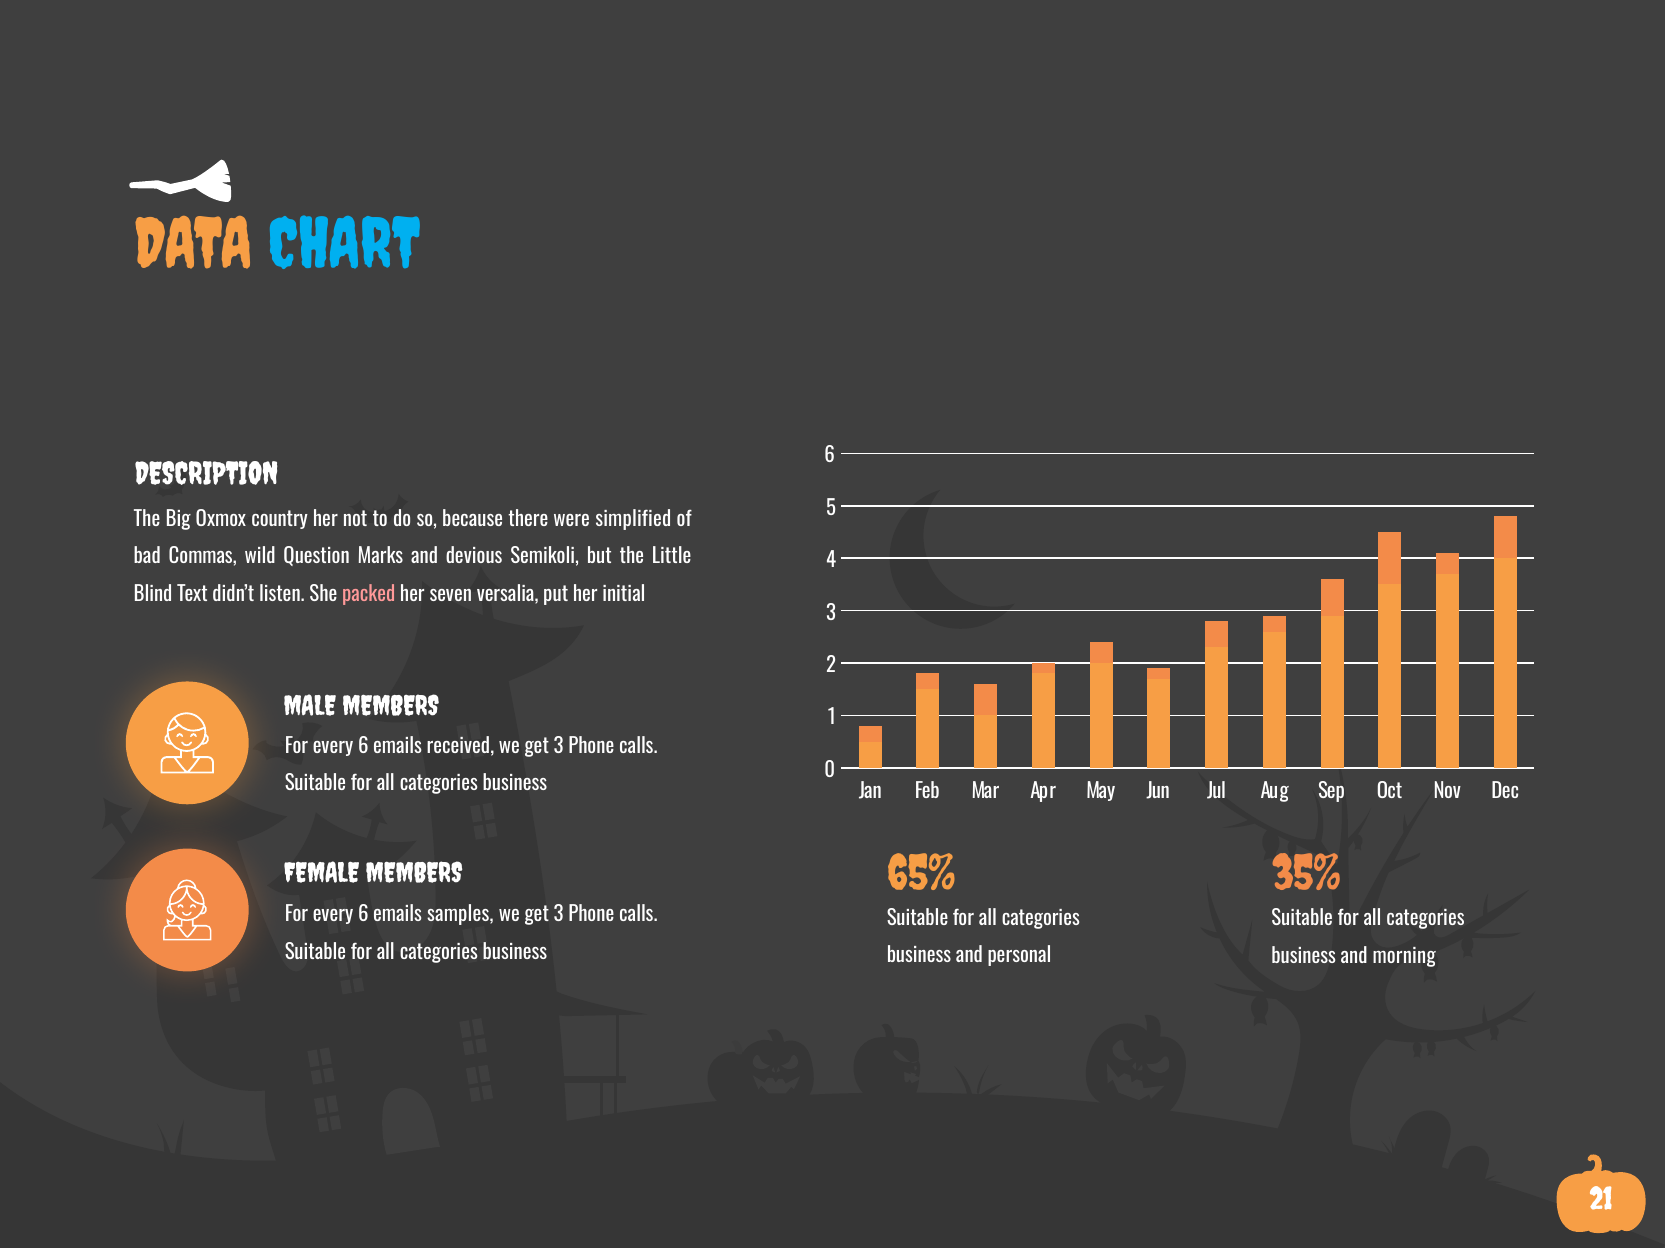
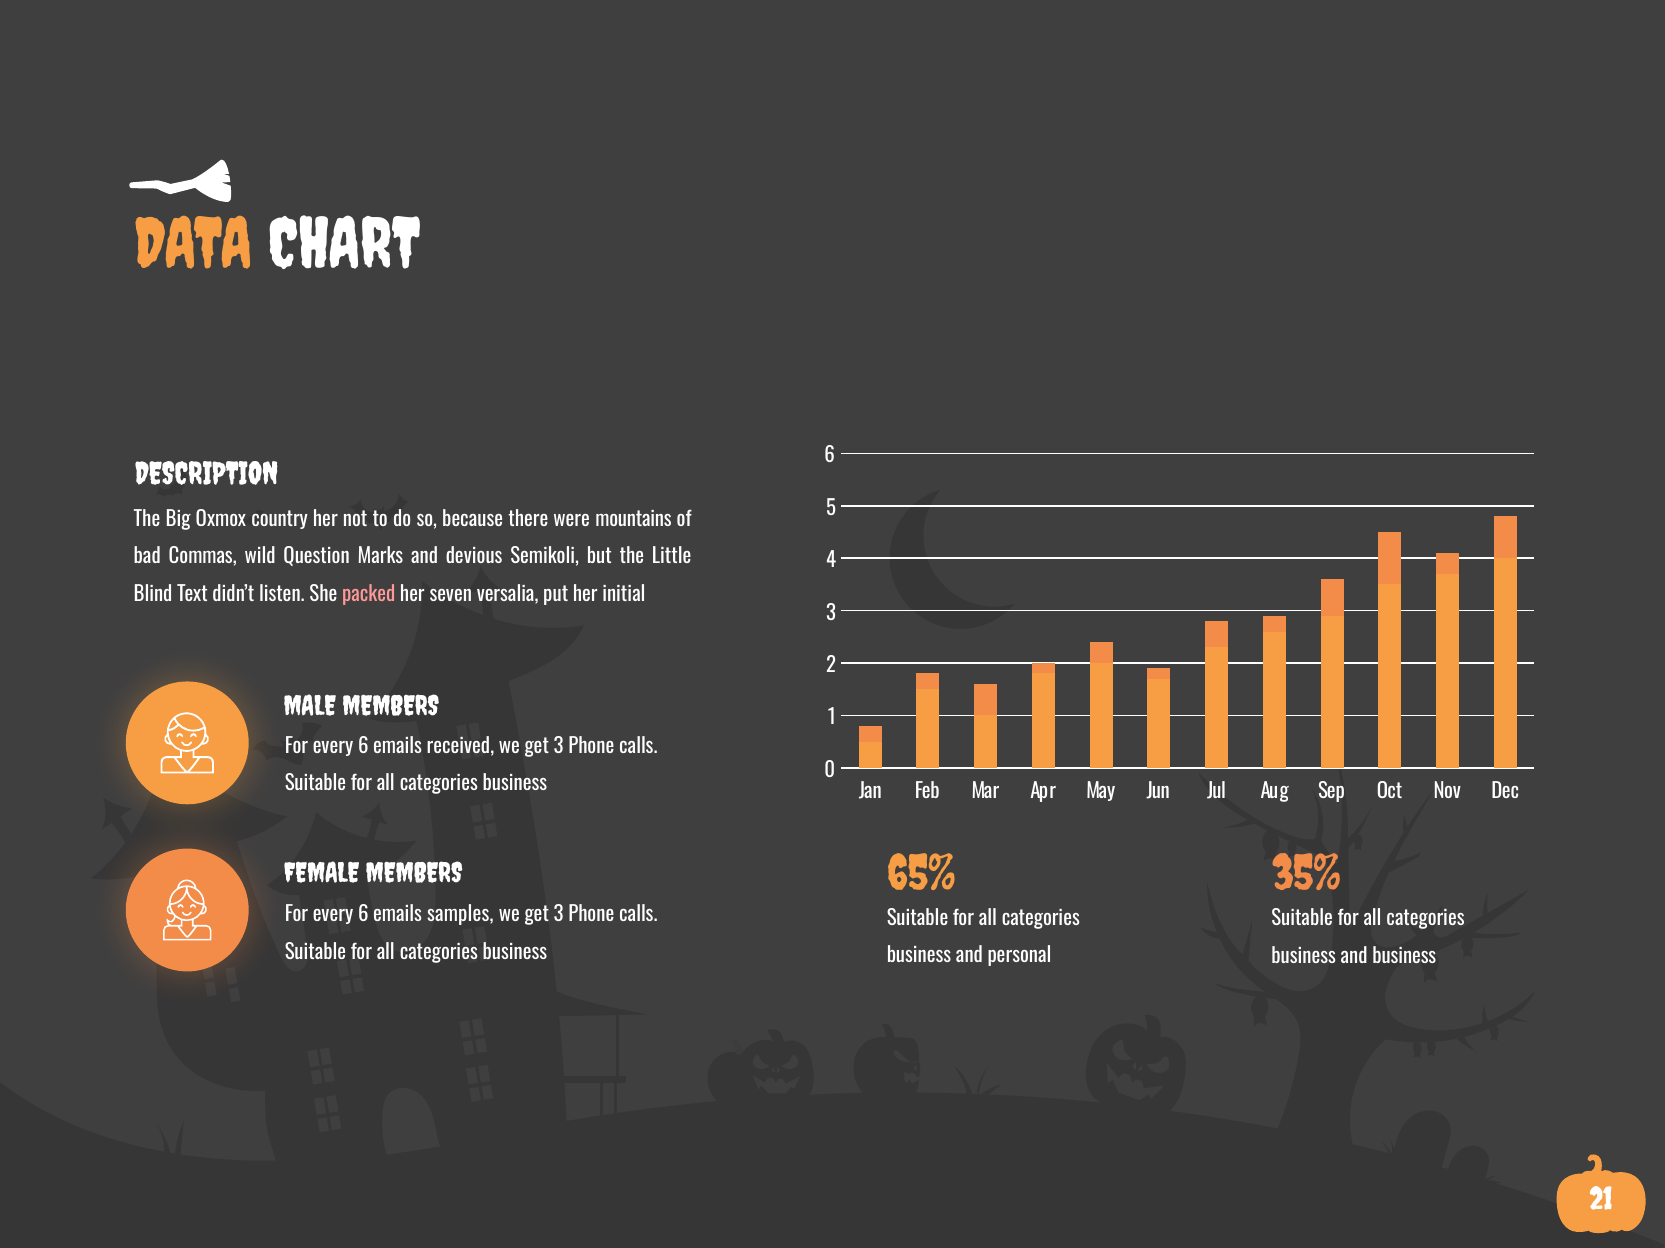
CHART colour: light blue -> white (345, 245)
simplified: simplified -> mountains (633, 520)
and morning: morning -> business (1404, 957)
